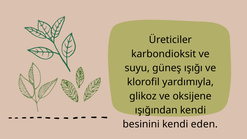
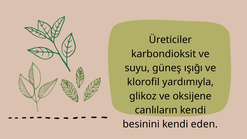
ışığından: ışığından -> canlıların (156, 110)
